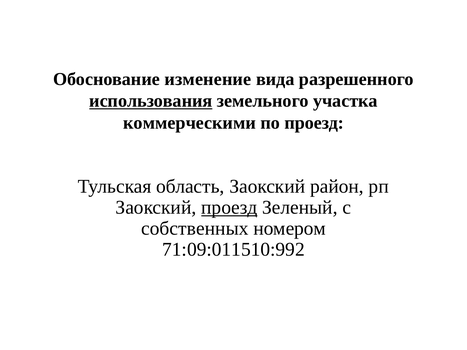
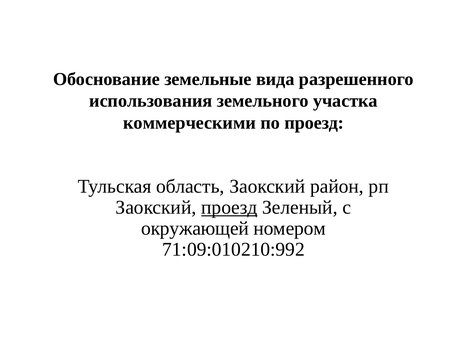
изменение: изменение -> земельные (208, 79)
использования underline: present -> none (151, 101)
собственных: собственных -> окружающей (195, 229)
71:09:011510:992: 71:09:011510:992 -> 71:09:010210:992 (233, 250)
